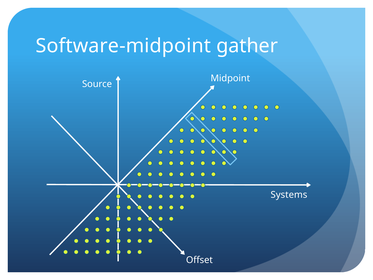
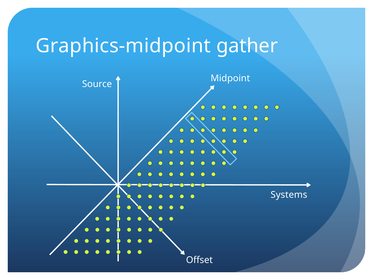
Software-midpoint: Software-midpoint -> Graphics-midpoint (123, 46)
